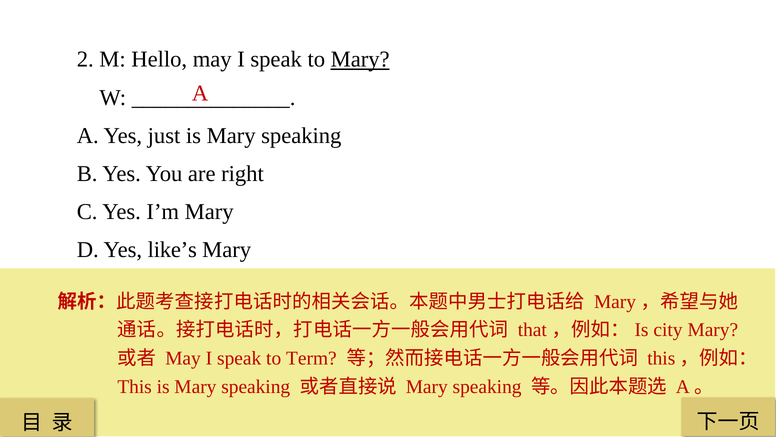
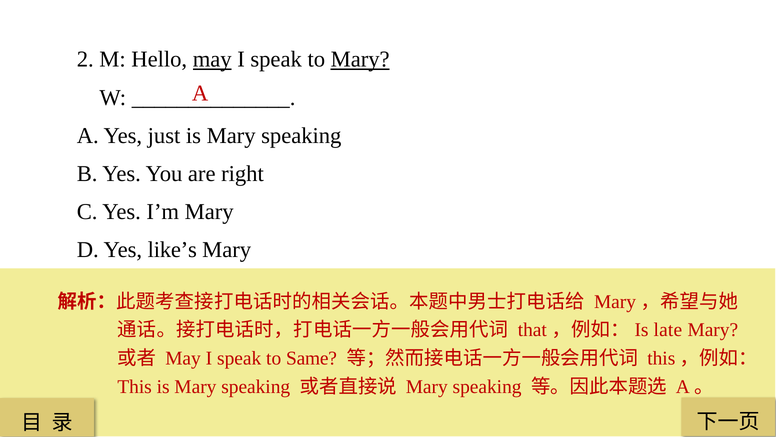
may underline: none -> present (212, 59)
city: city -> late (668, 330)
Term: Term -> Same (311, 358)
